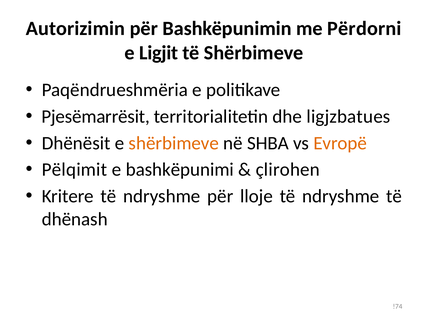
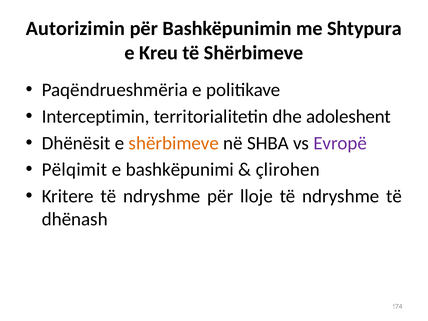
Përdorni: Përdorni -> Shtypura (365, 28)
Ligjit: Ligjit -> Kreu (159, 53)
Pjesëmarrësit: Pjesëmarrësit -> Interceptimin (96, 116)
ligjzbatues: ligjzbatues -> adoleshent (349, 116)
Evropë colour: orange -> purple (340, 143)
